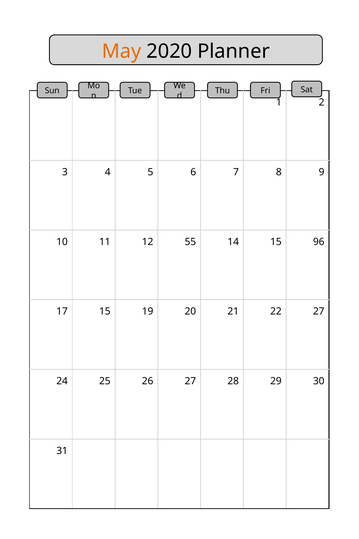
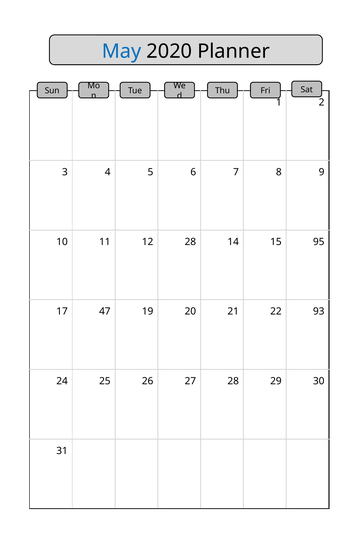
May colour: orange -> blue (122, 51)
12 55: 55 -> 28 (190, 242)
96: 96 -> 95 (319, 242)
17 15: 15 -> 47 (105, 311)
22 27: 27 -> 93 (319, 311)
